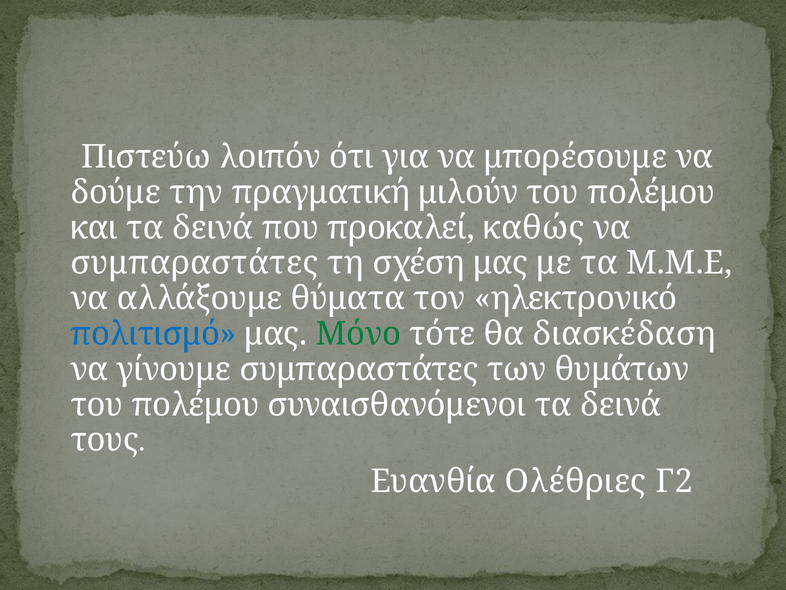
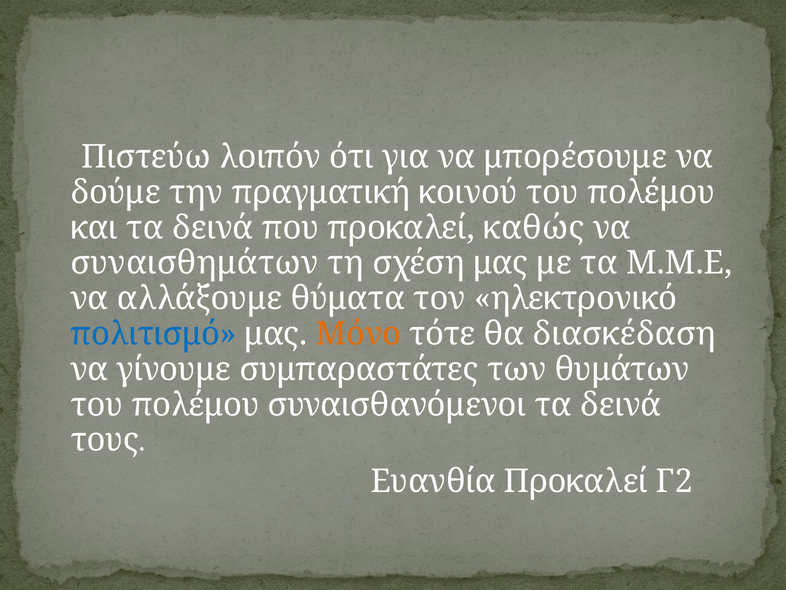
μιλούν: μιλούν -> κοινού (468, 192)
συμπαραστάτες: συμπαραστάτες -> συναισθημάτων (195, 263)
Μόνο colour: green -> orange (358, 334)
Ευανθία Ολέθριες: Ολέθριες -> Προκαλεί (576, 481)
